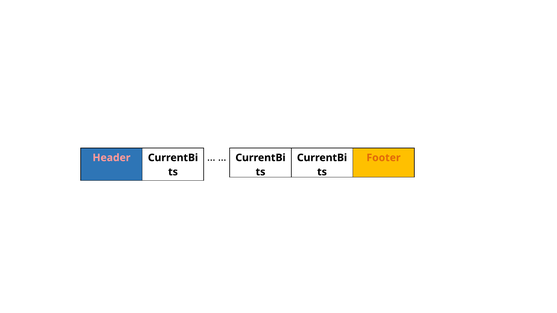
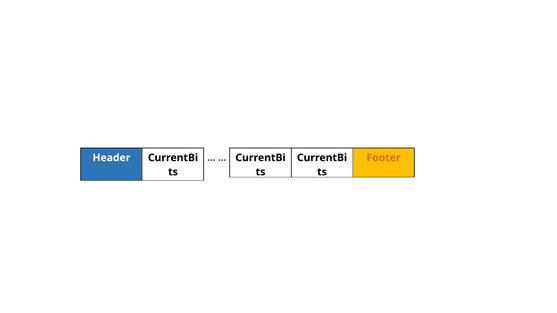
Header colour: pink -> white (111, 158)
